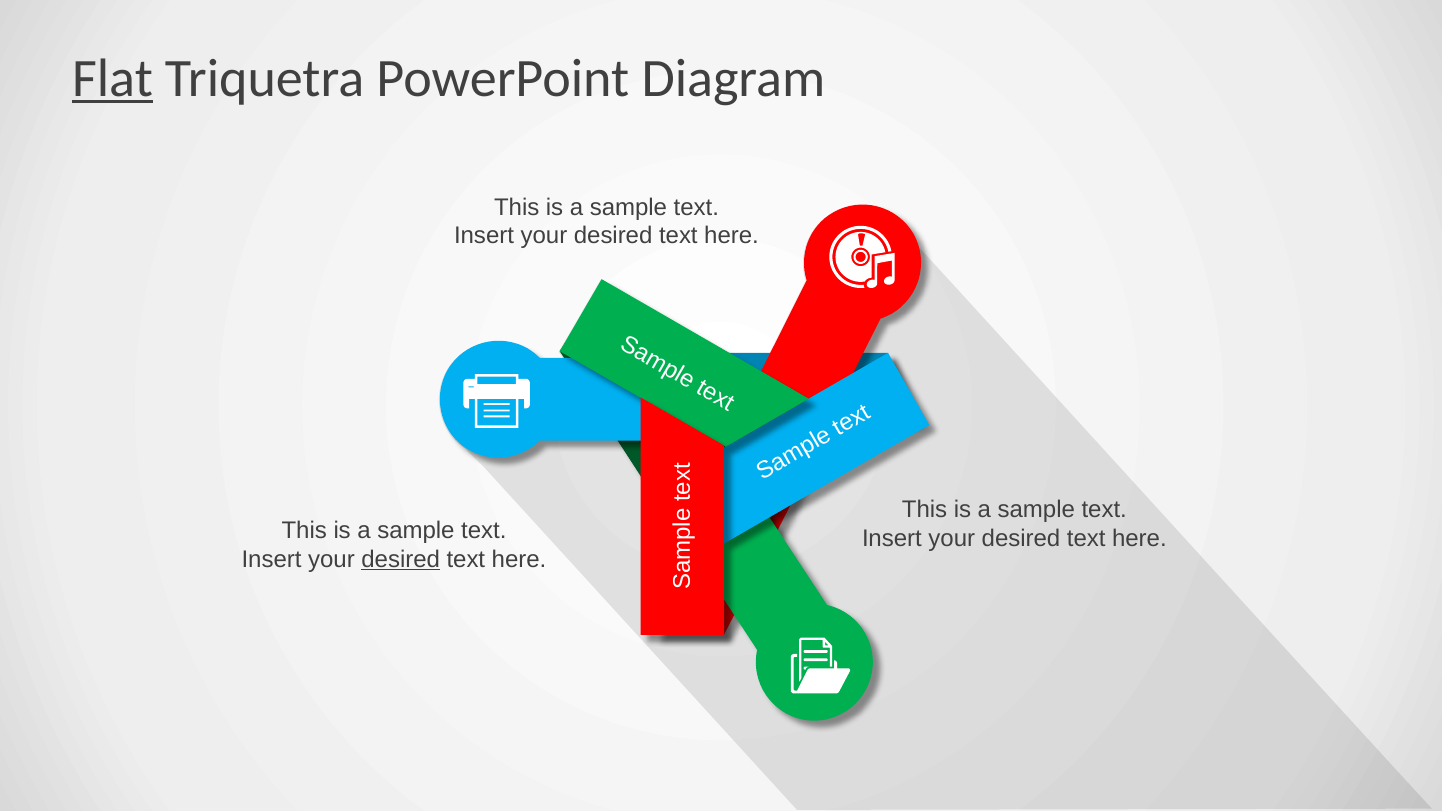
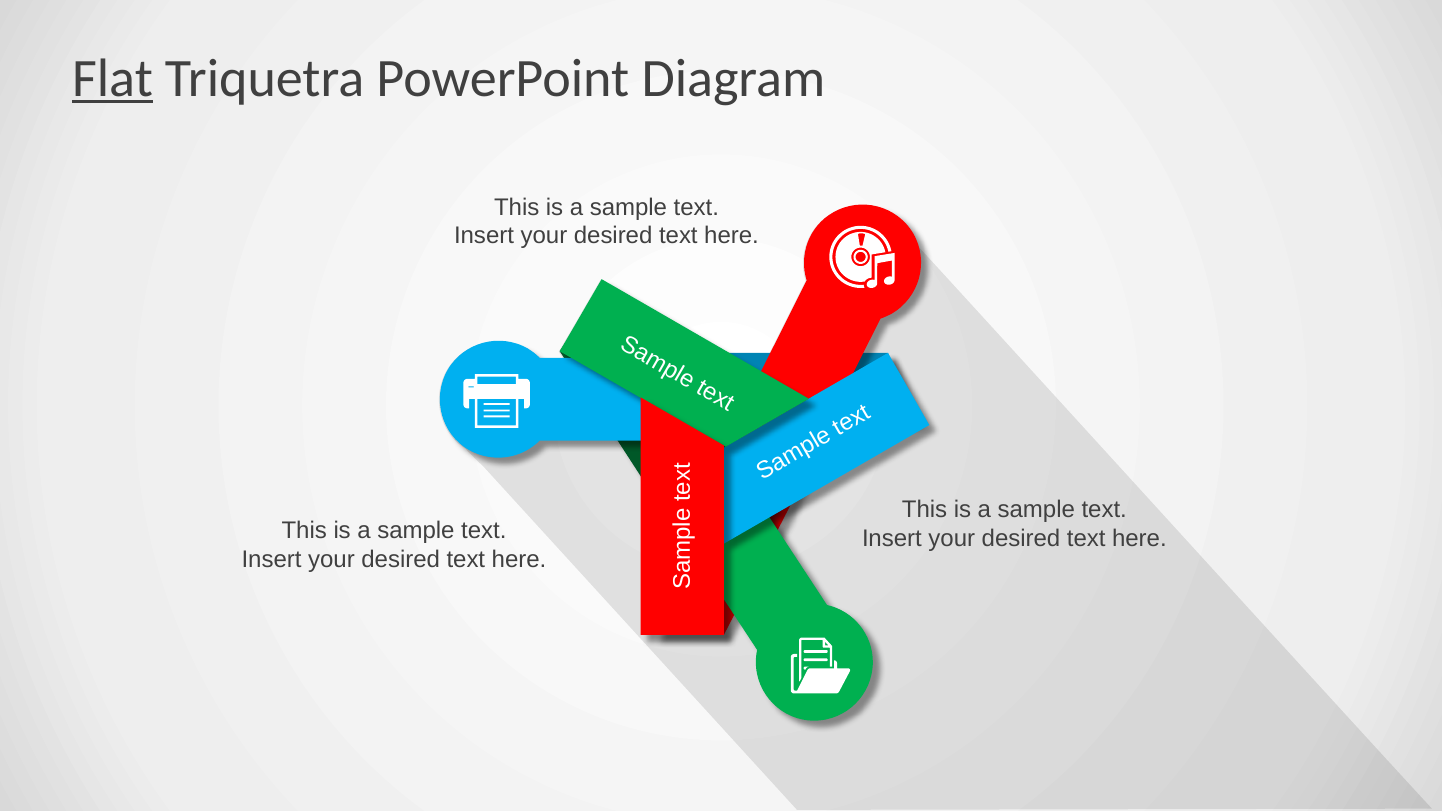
desired underline: present -> none (401, 560)
